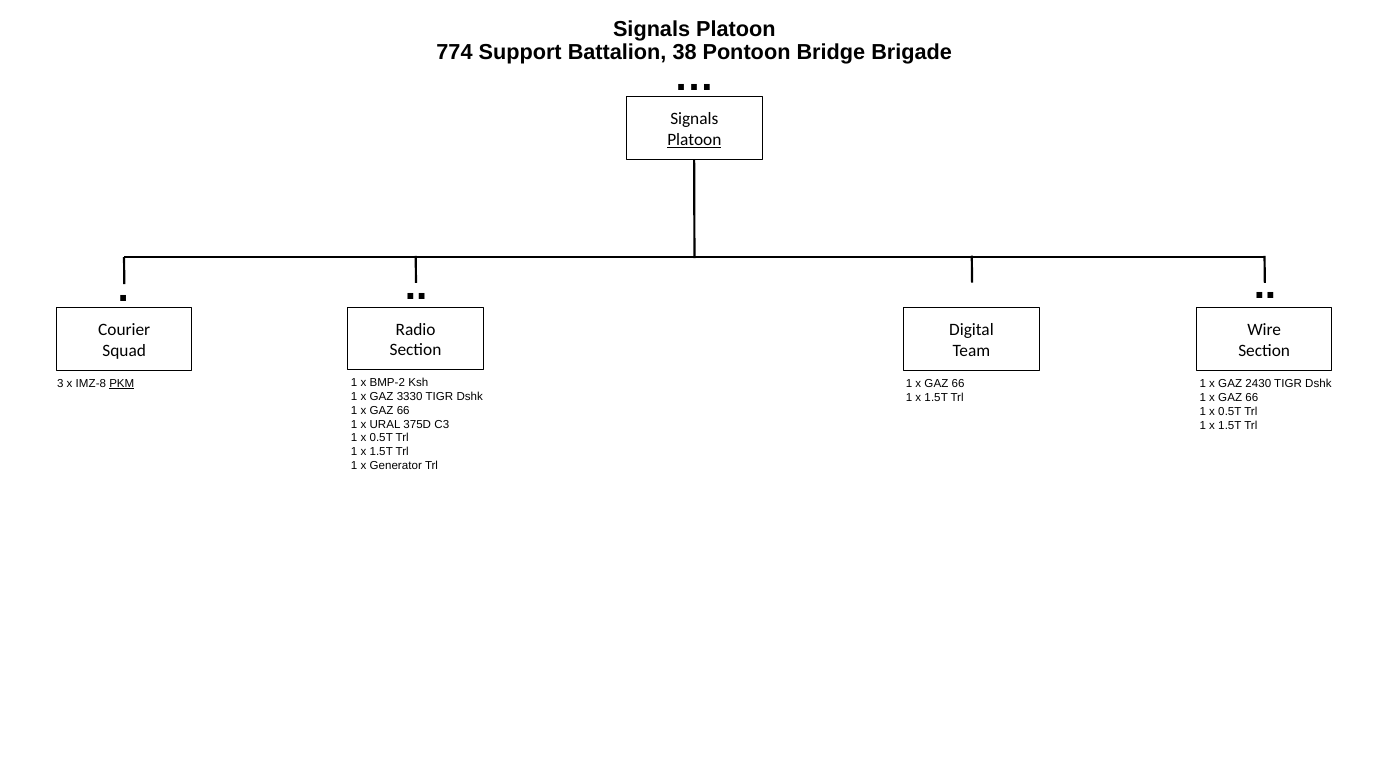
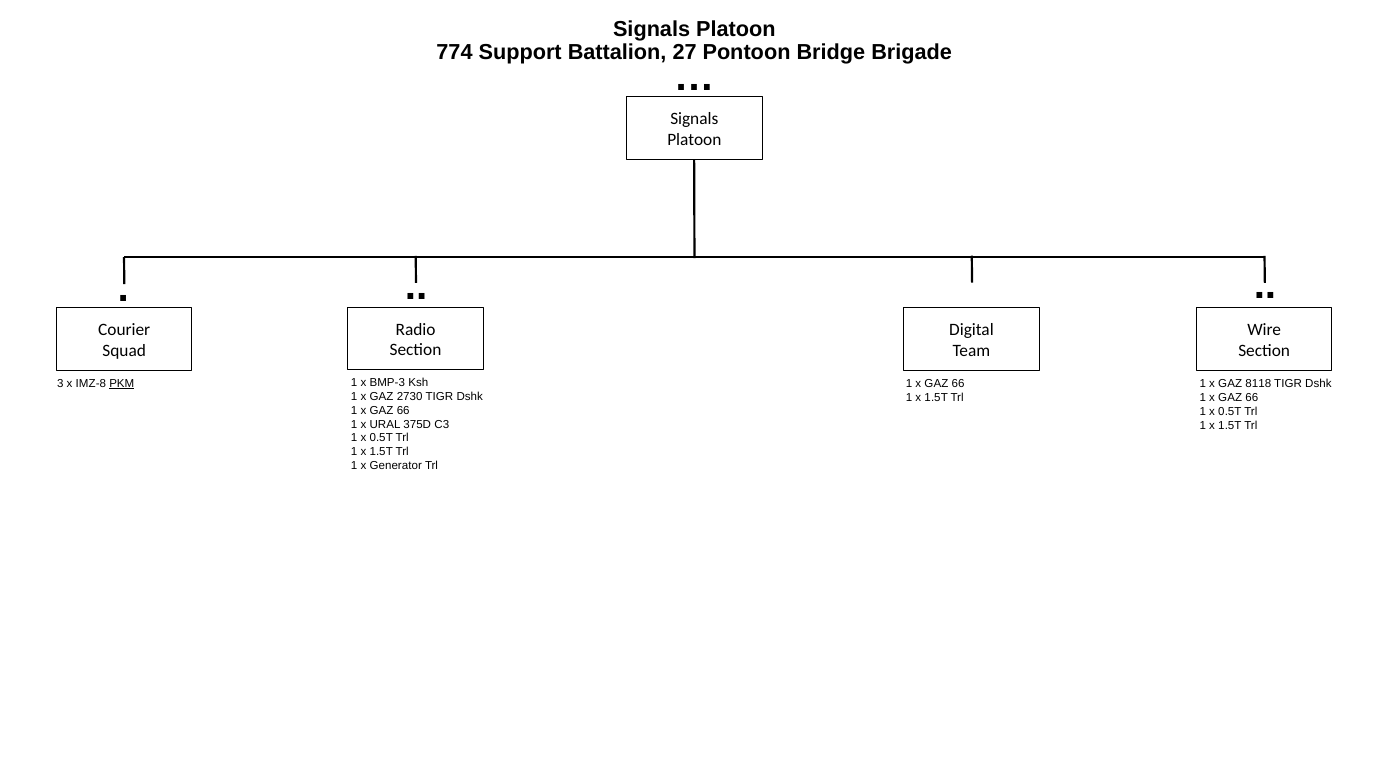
38: 38 -> 27 (685, 53)
Platoon underline: present -> none (694, 140)
BMP-2: BMP-2 -> BMP-3 (387, 383)
2430: 2430 -> 8118 (1258, 384)
3330: 3330 -> 2730 (410, 397)
